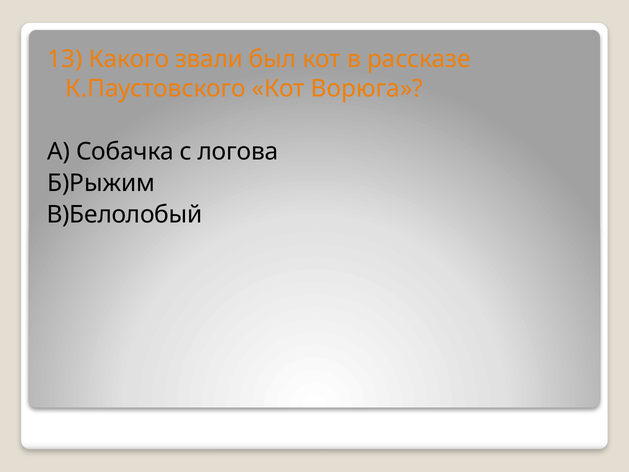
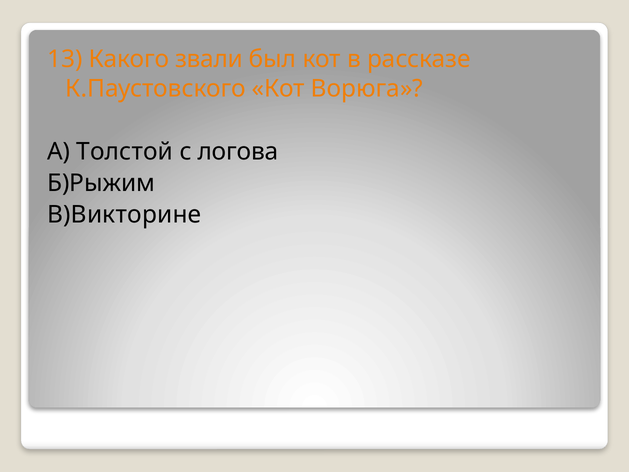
Собачка: Собачка -> Толстой (125, 152)
В)Белолобый: В)Белолобый -> В)Викторине (124, 215)
